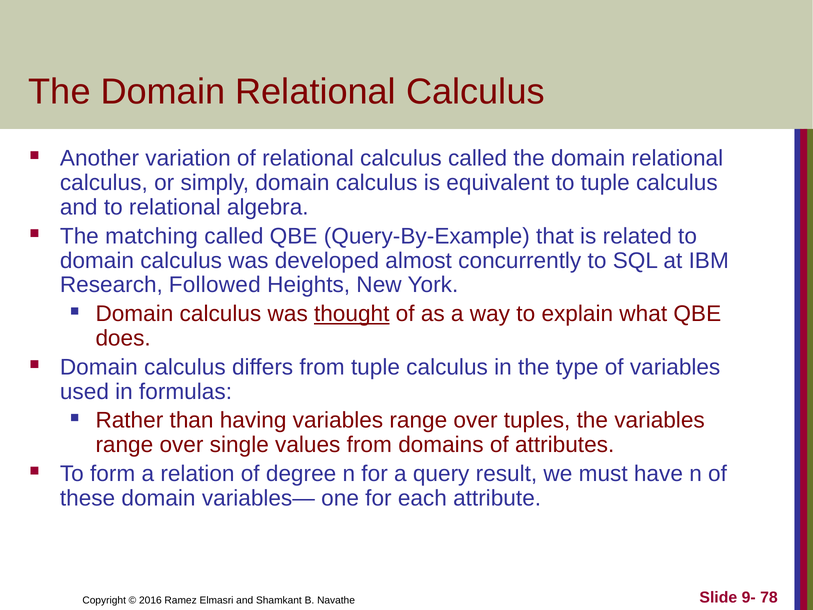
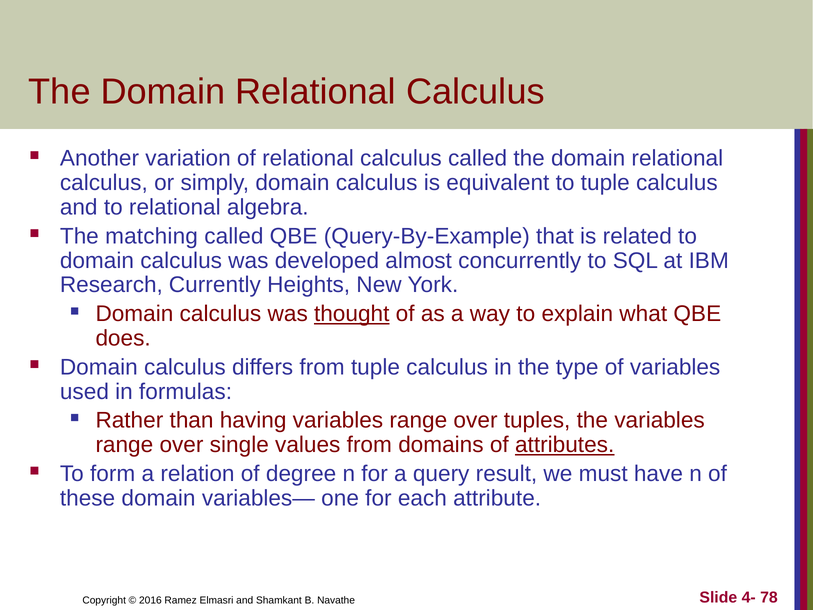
Followed: Followed -> Currently (215, 285)
attributes underline: none -> present (565, 445)
9-: 9- -> 4- (749, 597)
